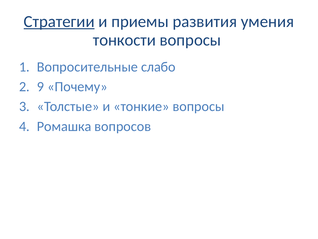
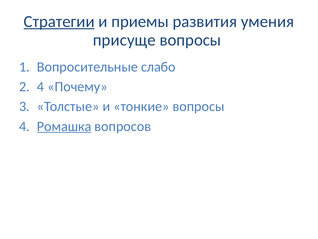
тонкости: тонкости -> присуще (124, 40)
9: 9 -> 4 (41, 87)
Ромашка underline: none -> present (64, 126)
